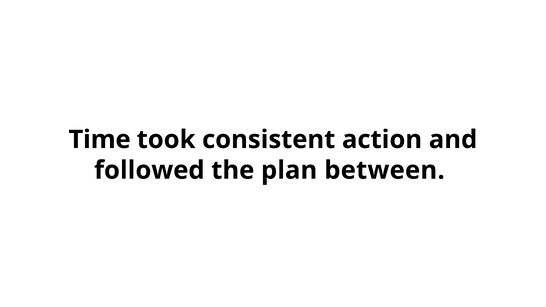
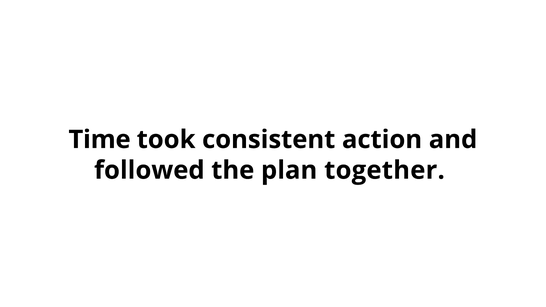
between: between -> together (385, 170)
